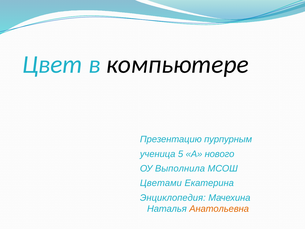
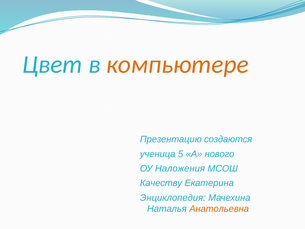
компьютере colour: black -> orange (177, 64)
пурпурным: пурпурным -> создаются (228, 139)
Выполнила: Выполнила -> Наложения (180, 168)
Цветами: Цветами -> Качеству (161, 183)
